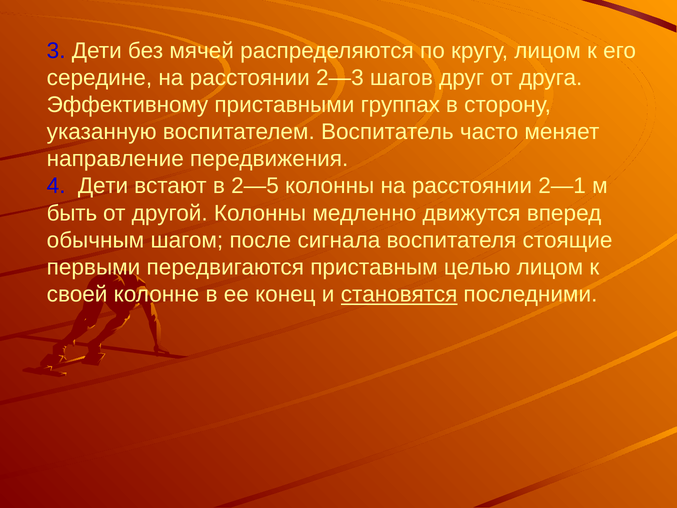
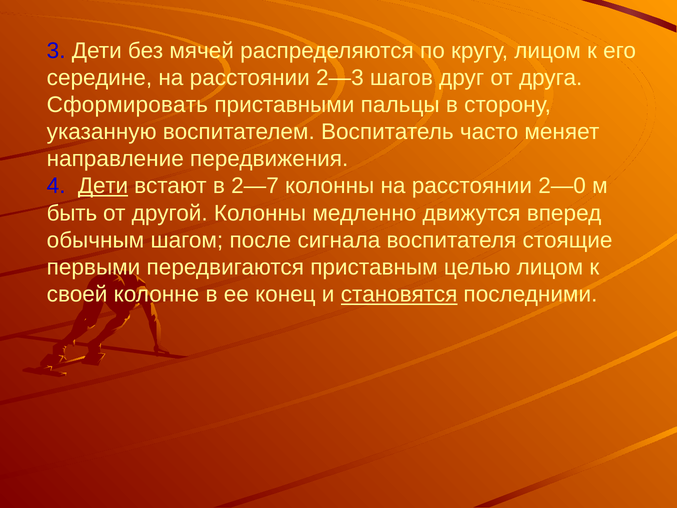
Эффективному: Эффективному -> Сформировать (127, 105)
группах: группах -> пальцы (400, 105)
Дети underline: none -> present (103, 186)
2—5: 2—5 -> 2—7 (255, 186)
2—1: 2—1 -> 2—0 (562, 186)
